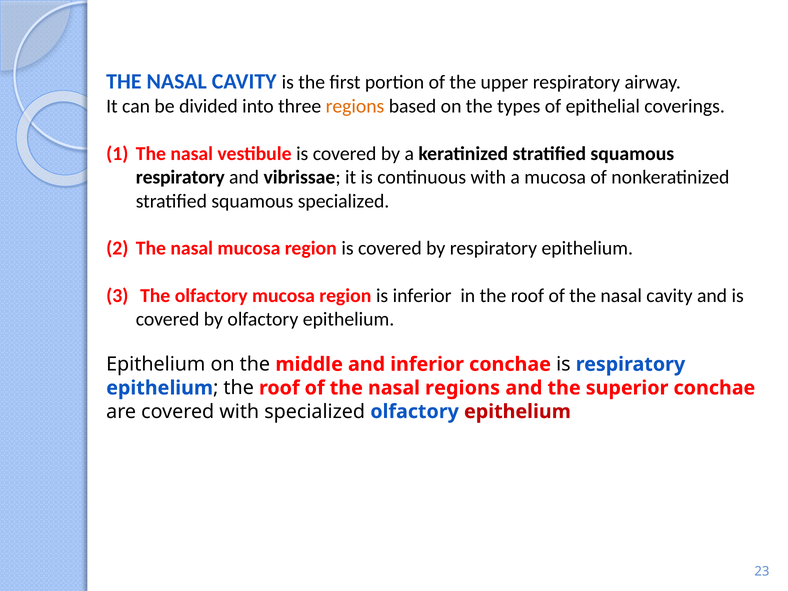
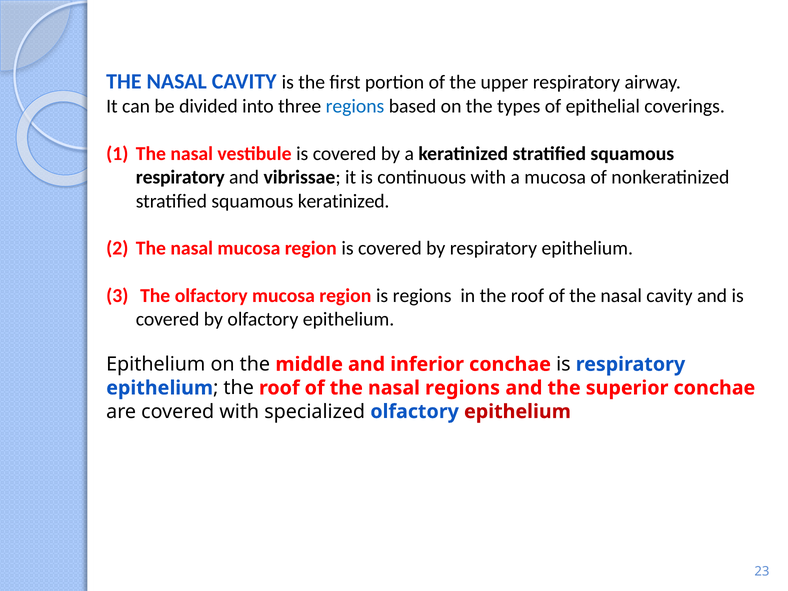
regions colour: orange -> blue (355, 106)
squamous specialized: specialized -> keratinized (344, 201)
is inferior: inferior -> regions (422, 296)
